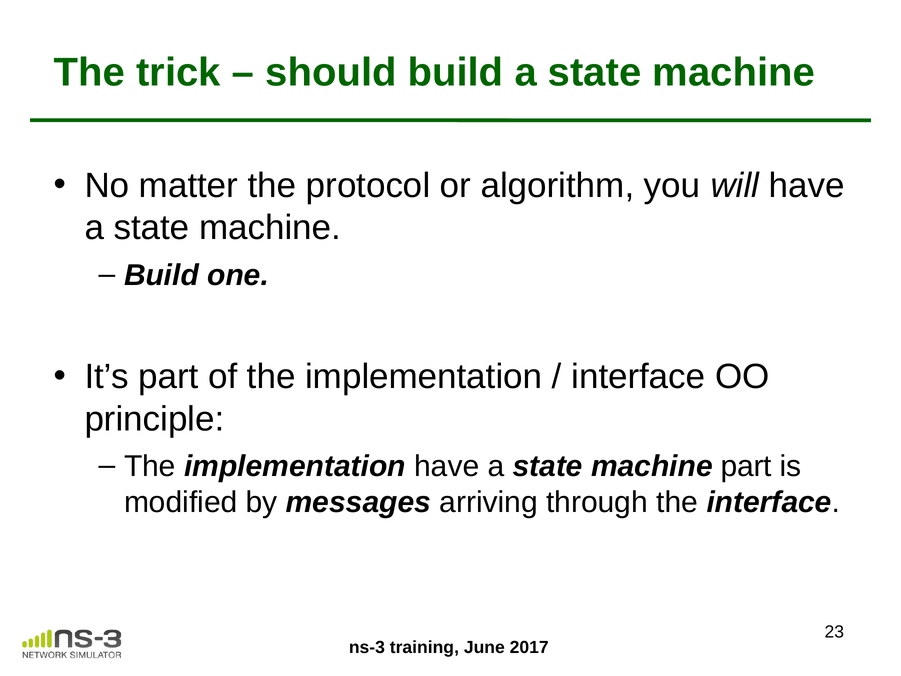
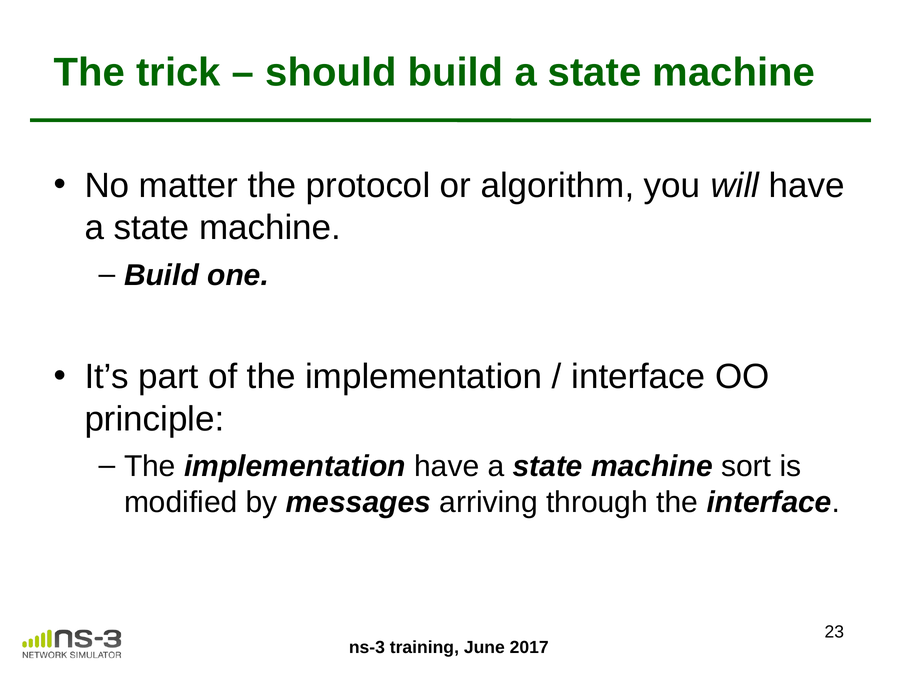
machine part: part -> sort (746, 466)
